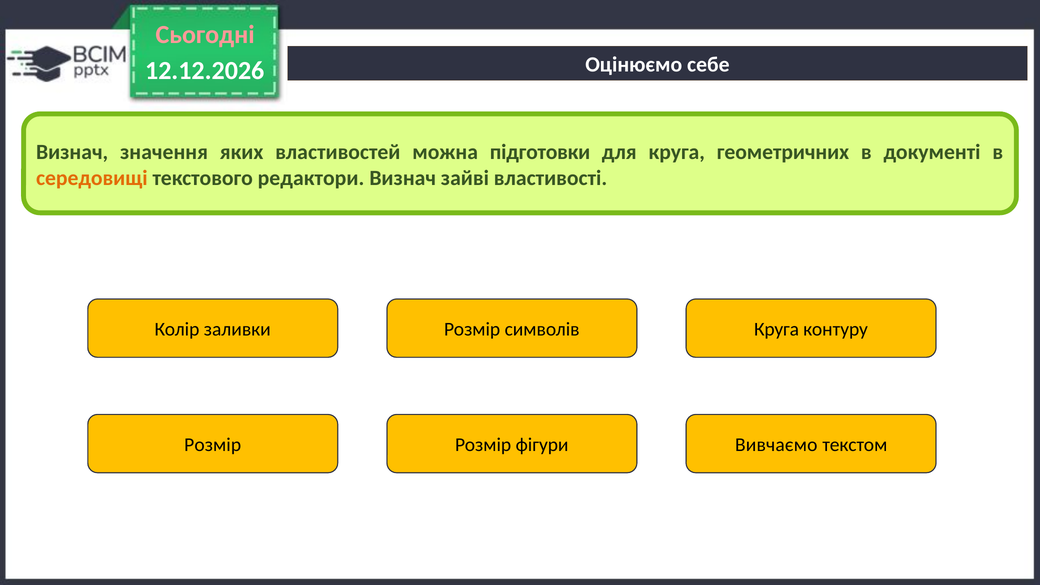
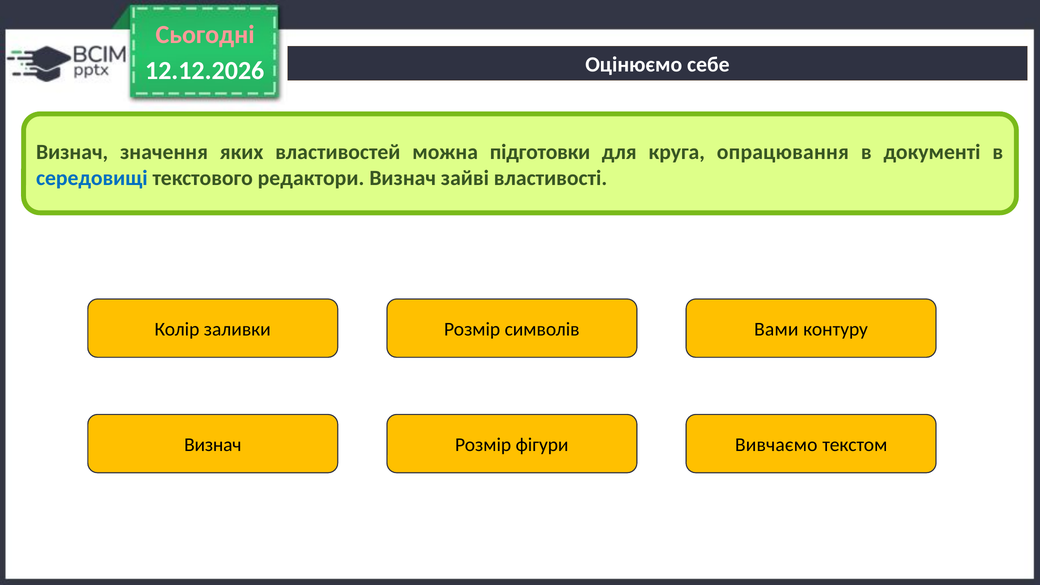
геометричних: геометричних -> опрацювання (783, 152)
середовищі colour: orange -> blue (92, 178)
Круга: Круга -> Вами (776, 330)
Розмір: Розмір -> Визнач (213, 445)
